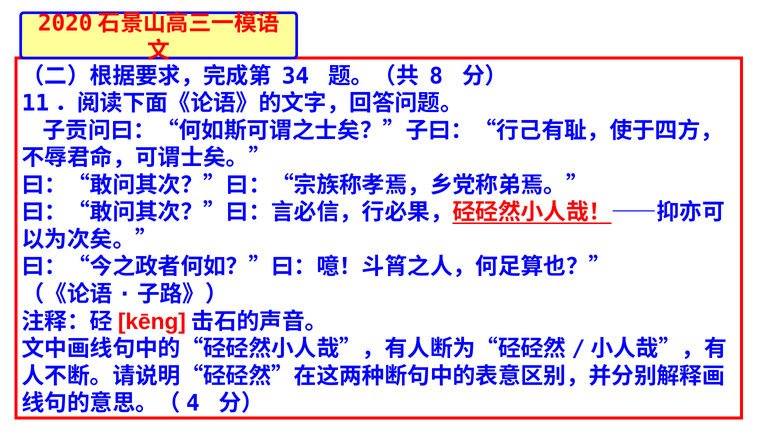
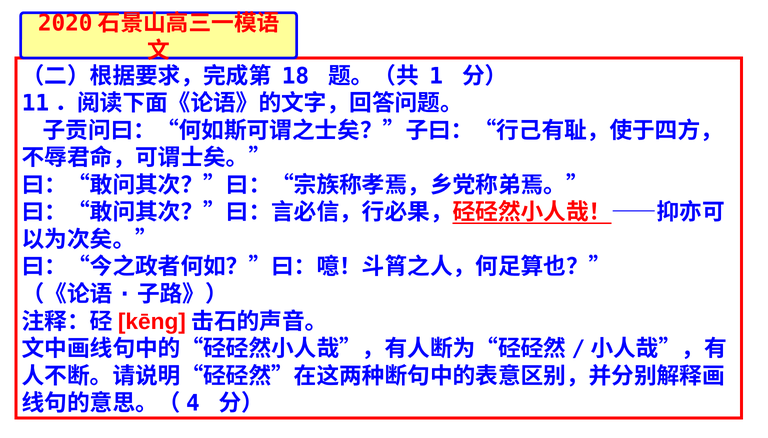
34: 34 -> 18 (295, 76)
8: 8 -> 1 (436, 76)
